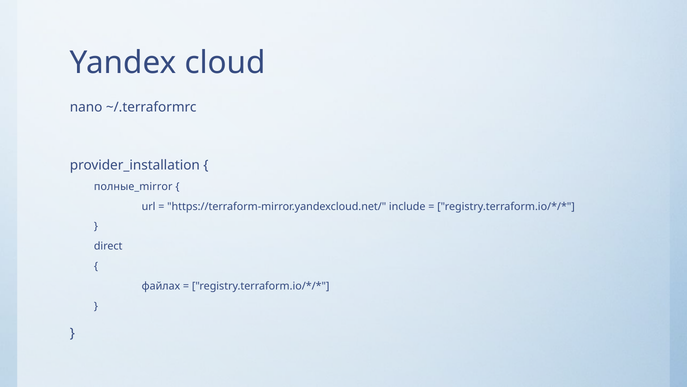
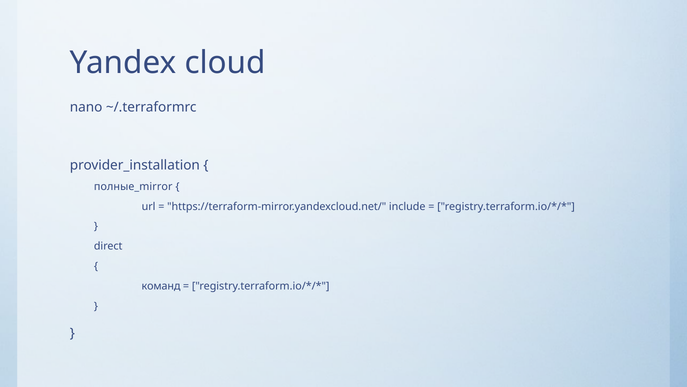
файлах: файлах -> команд (161, 286)
